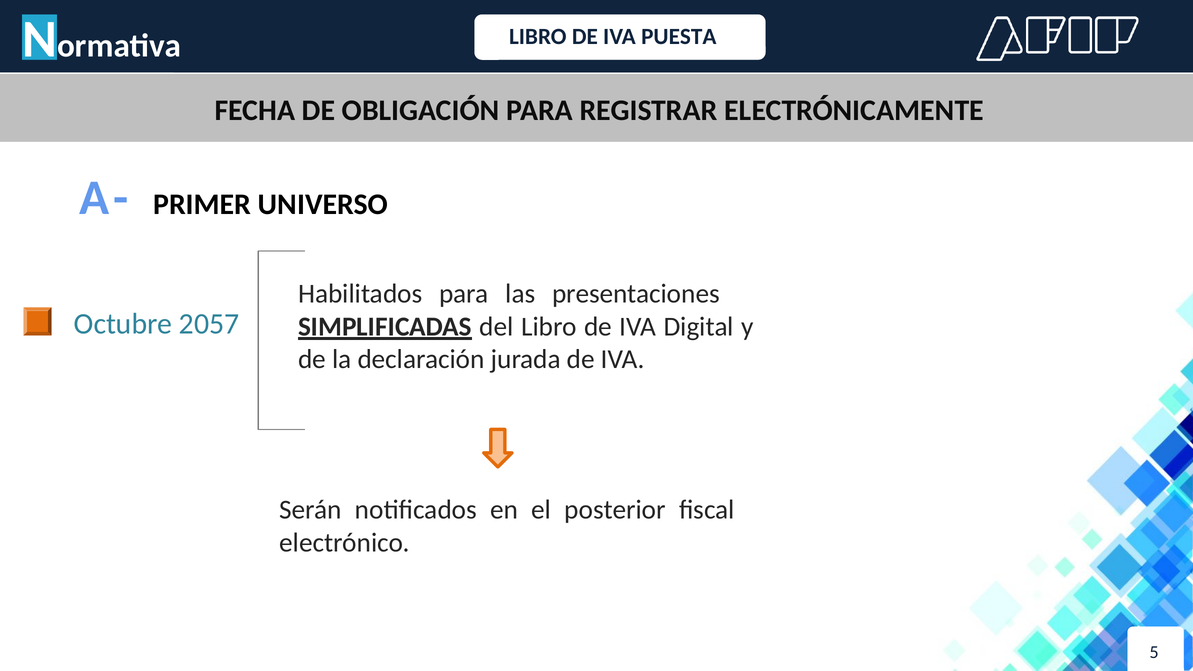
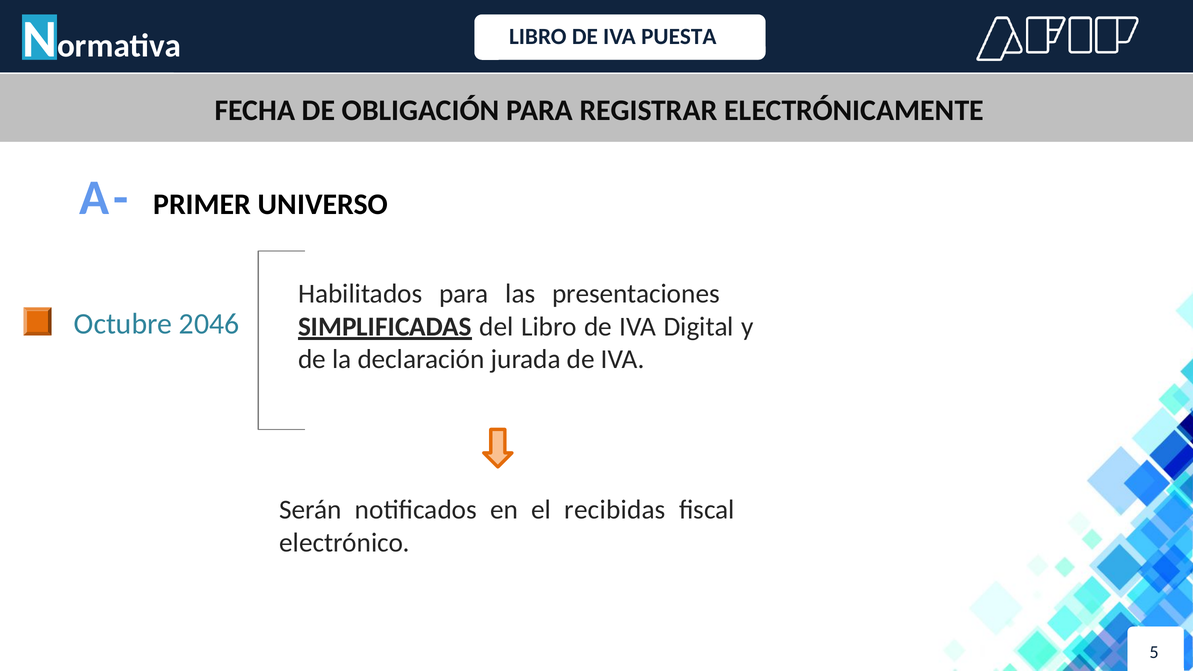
2057: 2057 -> 2046 (209, 324)
posterior: posterior -> recibidas (615, 510)
